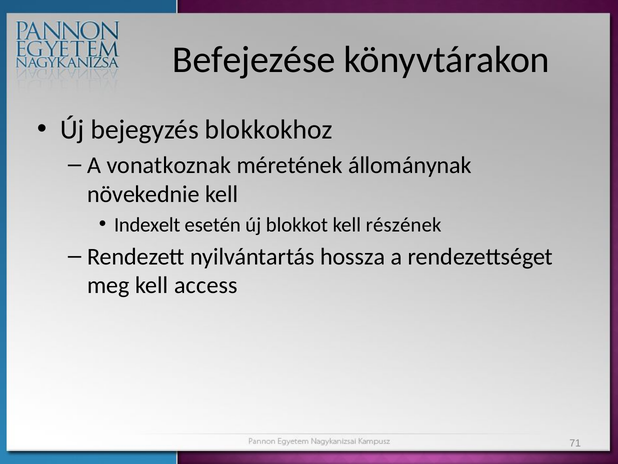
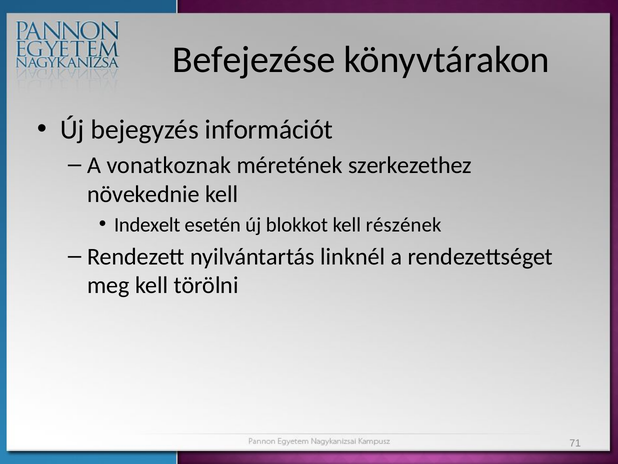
blokkokhoz: blokkokhoz -> információt (269, 130)
állománynak: állománynak -> szerkezethez (410, 165)
hossza: hossza -> linknél (353, 256)
access: access -> törölni (206, 285)
